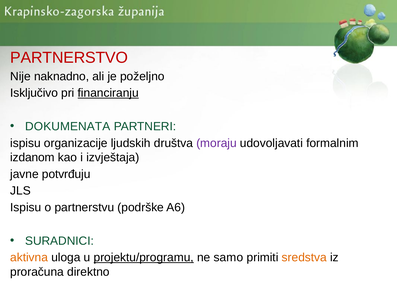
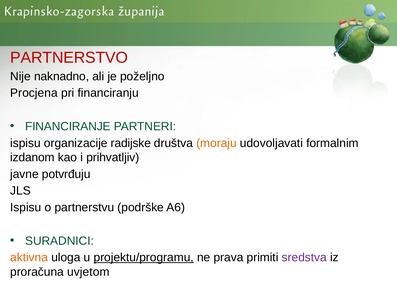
Isključivo: Isključivo -> Procjena (34, 93)
financiranju underline: present -> none (108, 93)
DOKUMENATA: DOKUMENATA -> FINANCIRANJE (68, 126)
ljudskih: ljudskih -> radijske (131, 143)
moraju colour: purple -> orange (216, 143)
izvještaja: izvještaja -> prihvatljiv (113, 157)
samo: samo -> prava (228, 257)
sredstva colour: orange -> purple (304, 257)
direktno: direktno -> uvjetom (88, 272)
